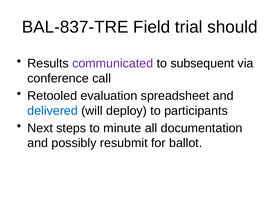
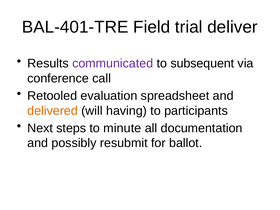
BAL-837-TRE: BAL-837-TRE -> BAL-401-TRE (75, 27)
should: should -> deliver (232, 27)
delivered colour: blue -> orange (53, 111)
deploy: deploy -> having (127, 111)
